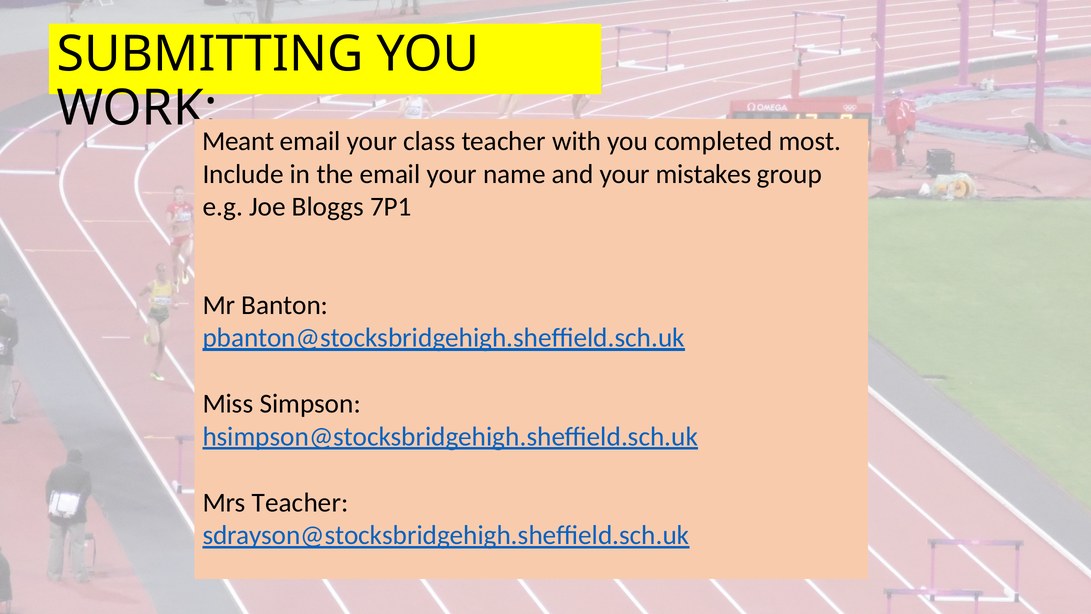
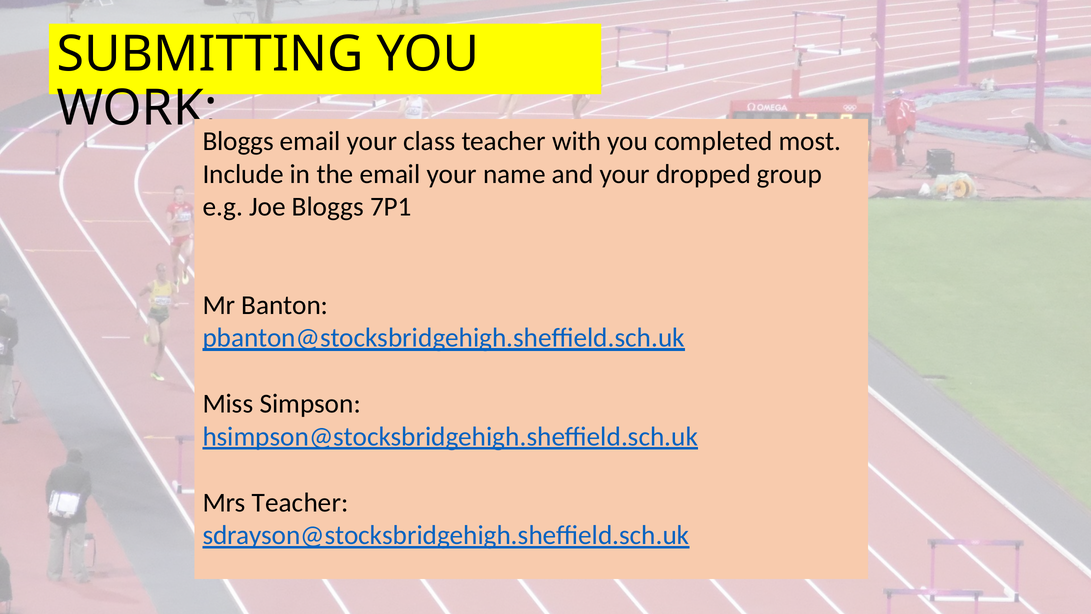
Meant: Meant -> Bloggs (238, 141)
mistakes: mistakes -> dropped (704, 174)
